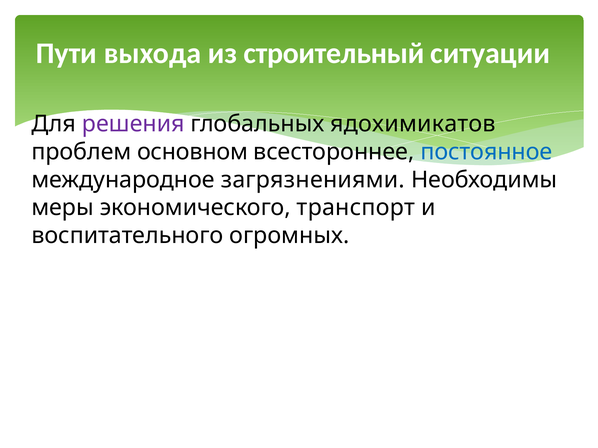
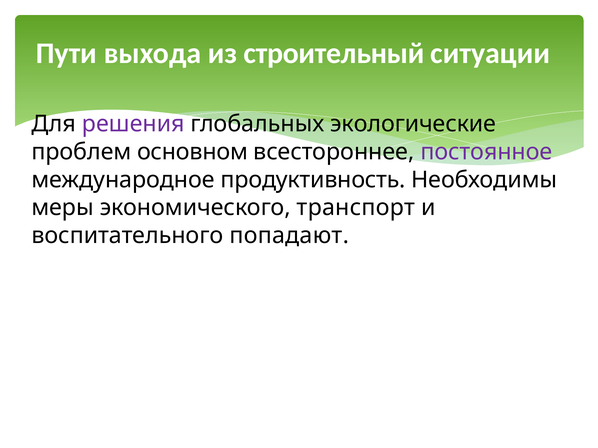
ядохимикатов: ядохимикатов -> экологические (413, 124)
постоянное colour: blue -> purple (486, 152)
загрязнениями: загрязнениями -> продуктивность (313, 180)
огромных: огромных -> попадают (289, 236)
